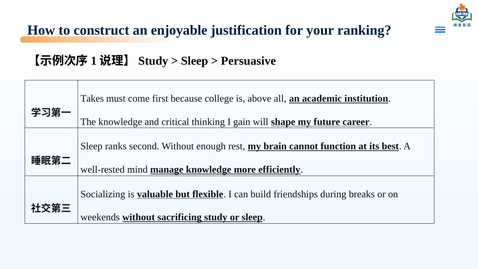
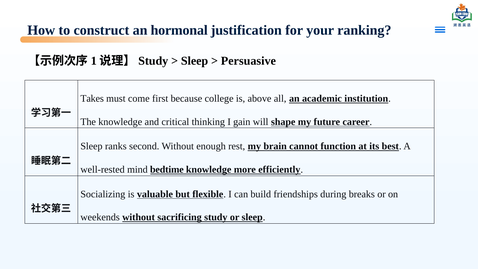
enjoyable: enjoyable -> hormonal (179, 30)
manage: manage -> bedtime (167, 169)
